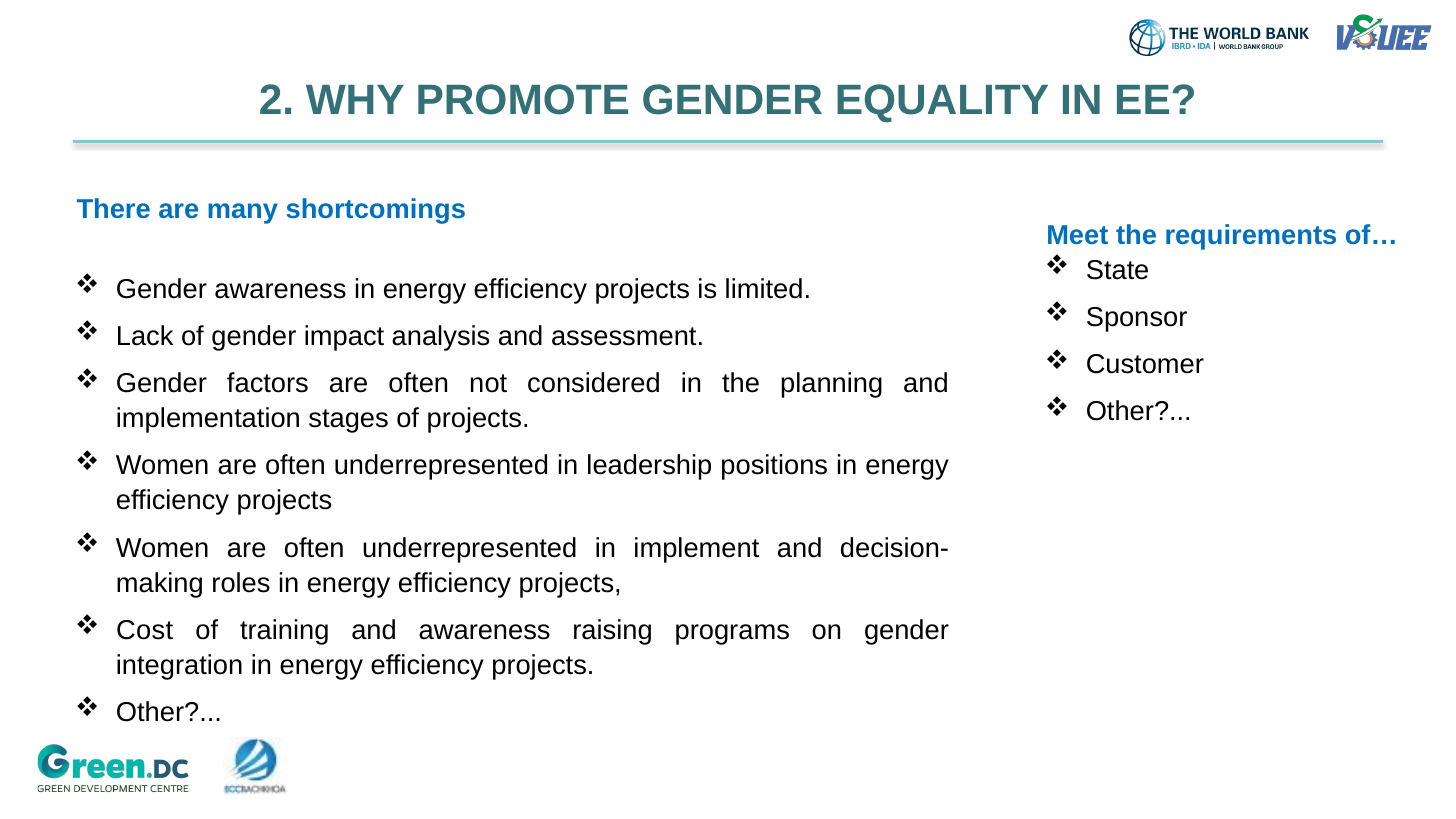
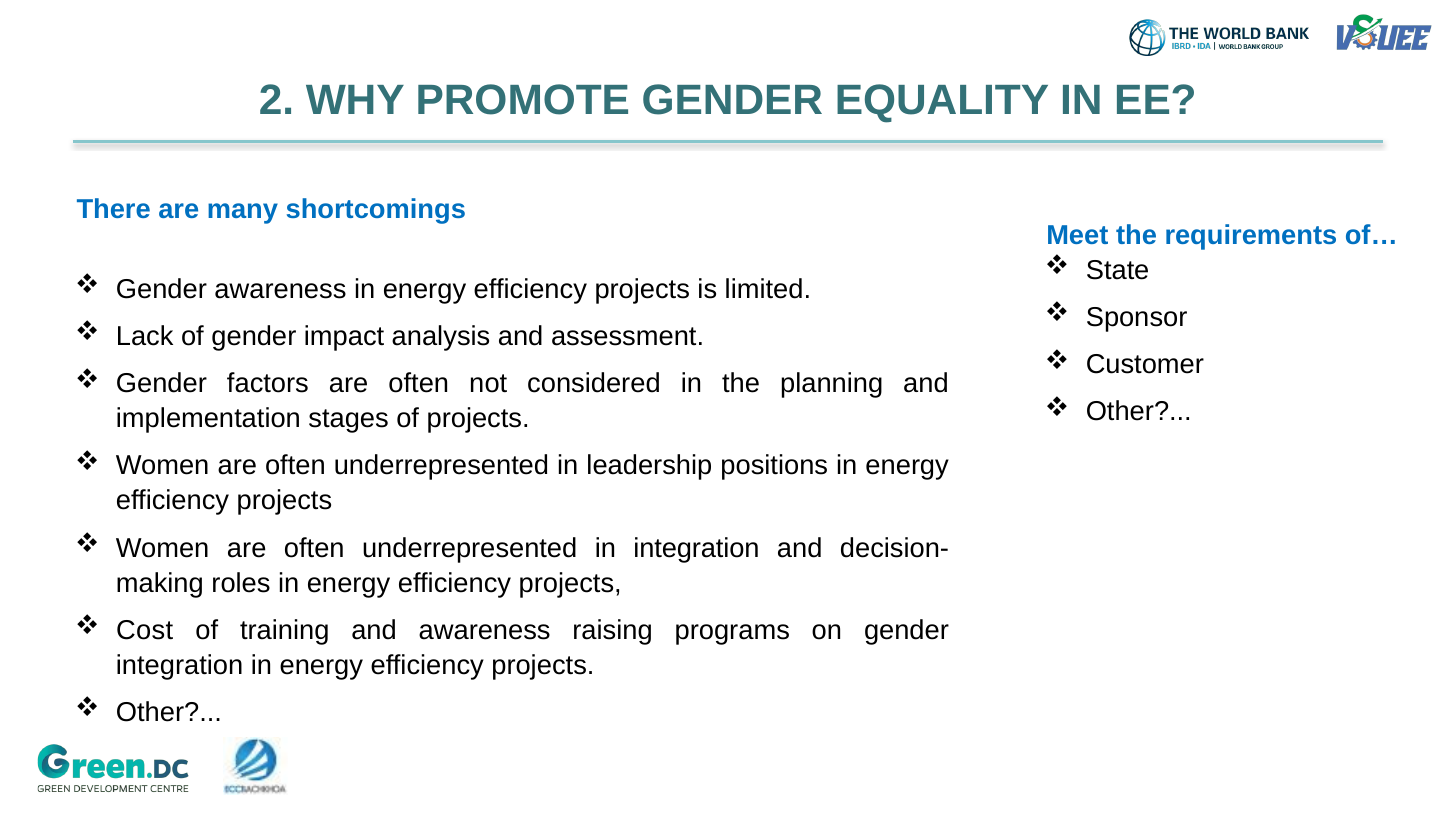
in implement: implement -> integration (697, 548)
